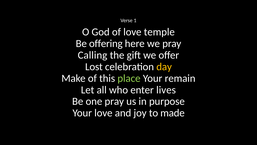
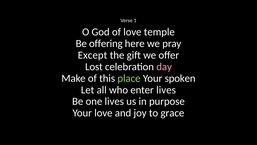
Calling: Calling -> Except (93, 55)
day colour: yellow -> pink (164, 66)
remain: remain -> spoken (180, 78)
one pray: pray -> lives (114, 101)
made: made -> grace (172, 113)
